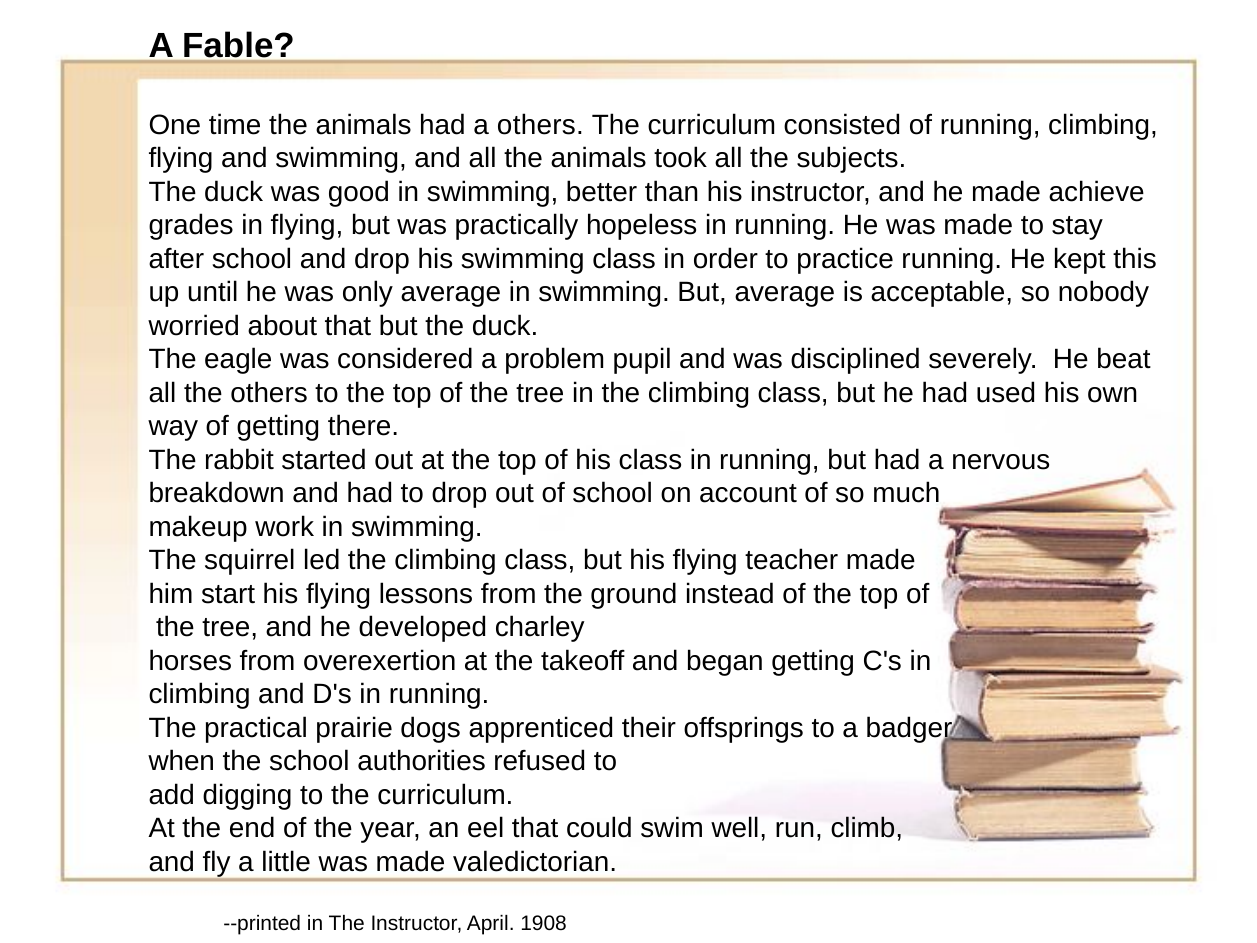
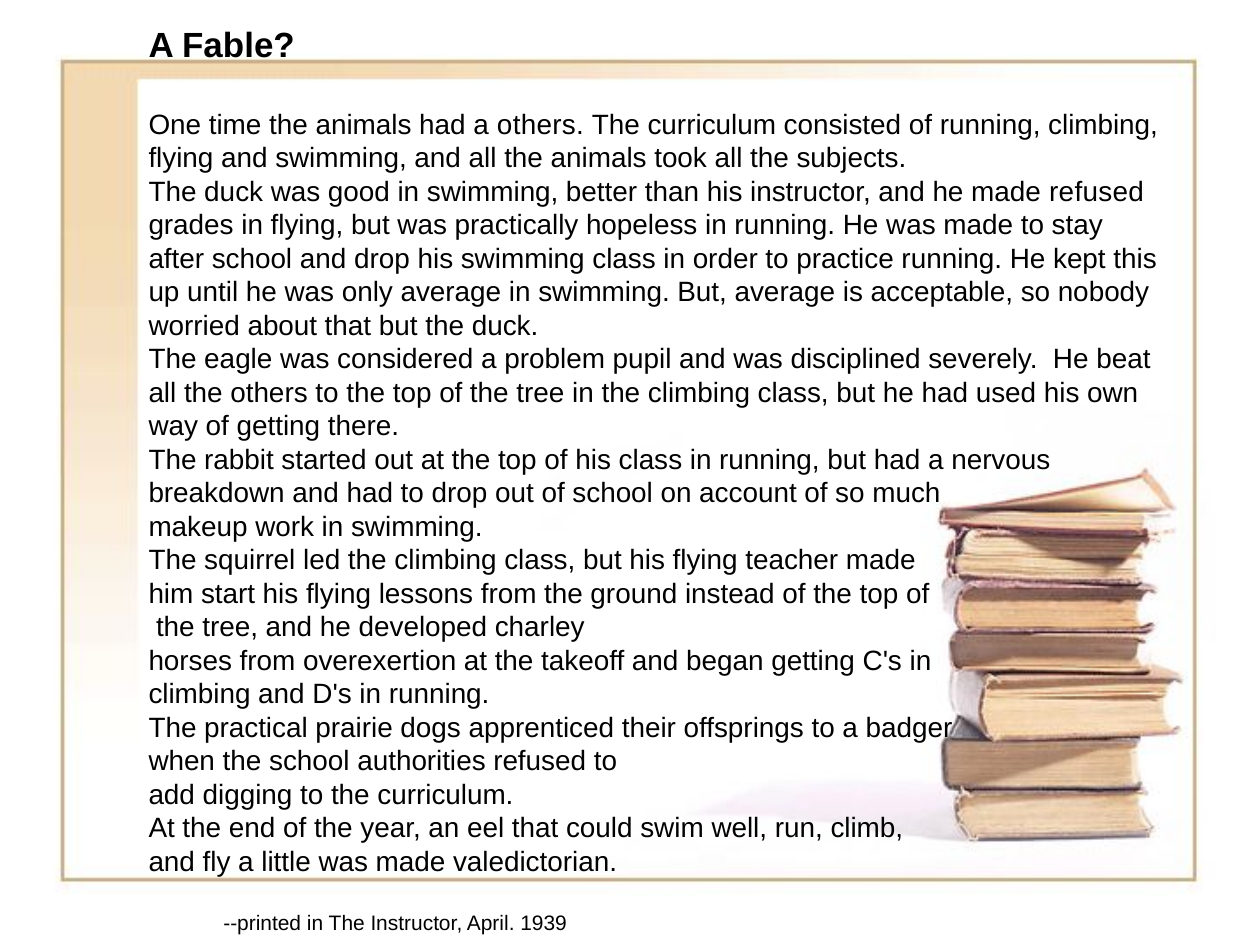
made achieve: achieve -> refused (1097, 192)
1908: 1908 -> 1939 (544, 924)
